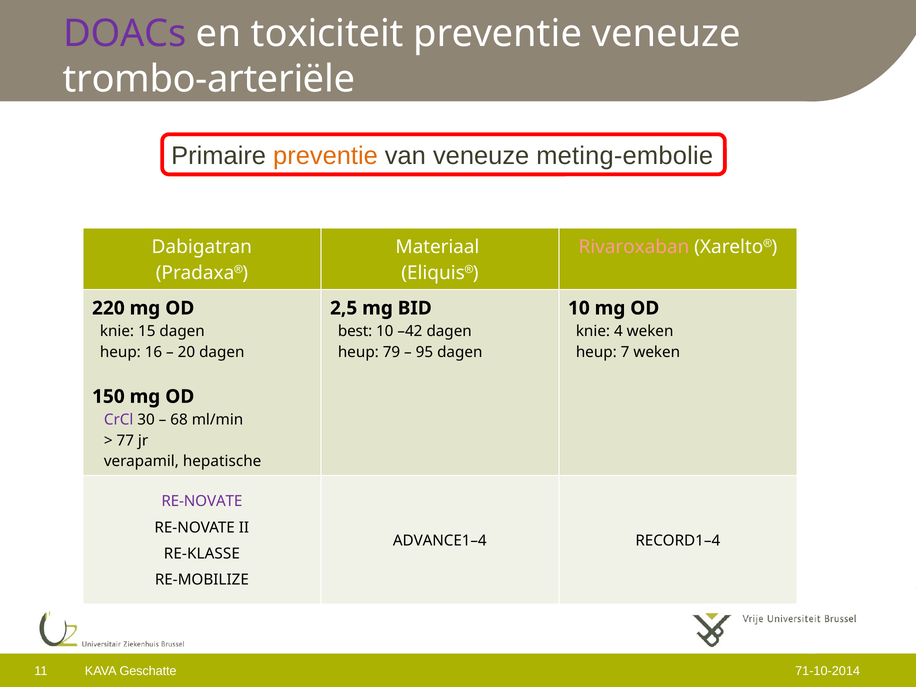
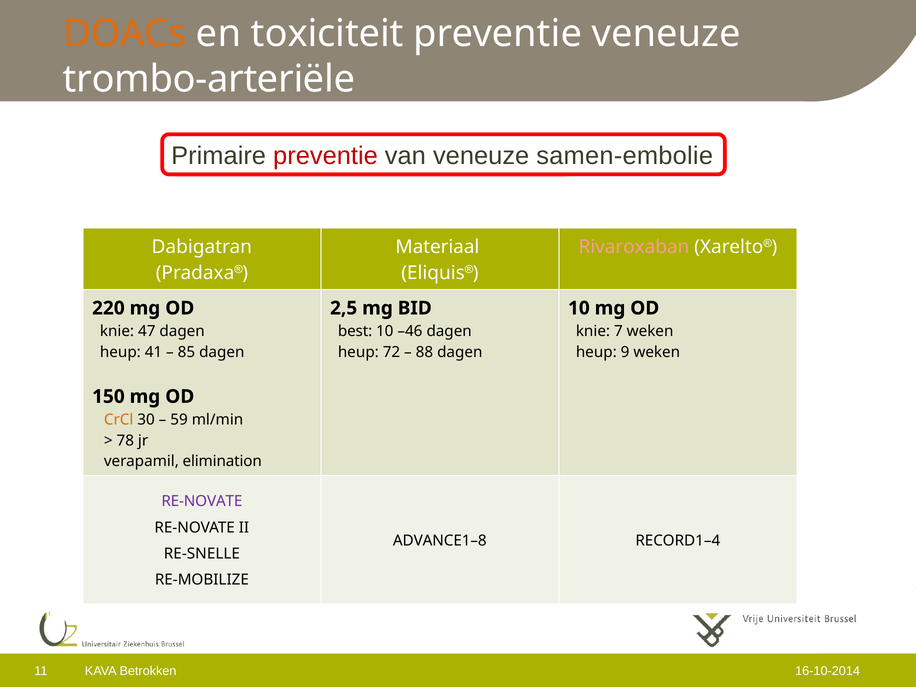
DOACs colour: purple -> orange (125, 34)
preventie colour: orange -> red (325, 156)
meting-embolie: meting-embolie -> samen-embolie (625, 156)
15: 15 -> 47 (147, 331)
–42: –42 -> –46 (410, 331)
4: 4 -> 7 (618, 331)
16: 16 -> 41 (154, 352)
20: 20 -> 85 (186, 352)
79: 79 -> 72 (391, 352)
95: 95 -> 88 (424, 352)
7: 7 -> 9 (625, 352)
CrCl colour: purple -> orange (119, 420)
68: 68 -> 59 (179, 420)
77: 77 -> 78 (125, 441)
hepatische: hepatische -> elimination (222, 461)
ADVANCE1–4: ADVANCE1–4 -> ADVANCE1–8 (440, 541)
RE-KLASSE: RE-KLASSE -> RE-SNELLE (202, 554)
Geschatte: Geschatte -> Betrokken (148, 671)
71-10-2014: 71-10-2014 -> 16-10-2014 (828, 671)
